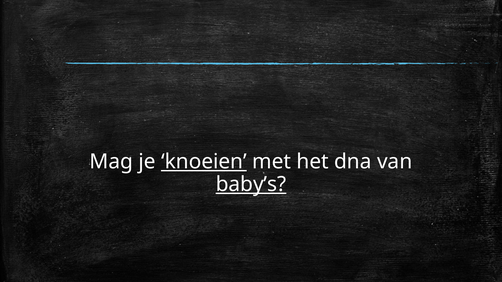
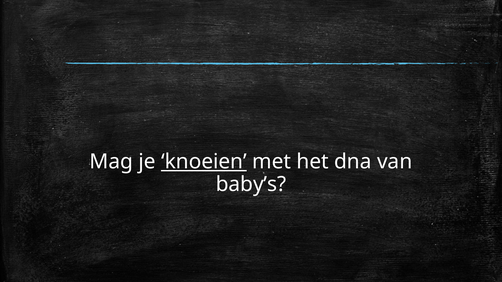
baby’s underline: present -> none (251, 185)
